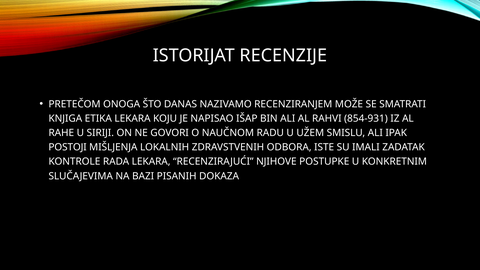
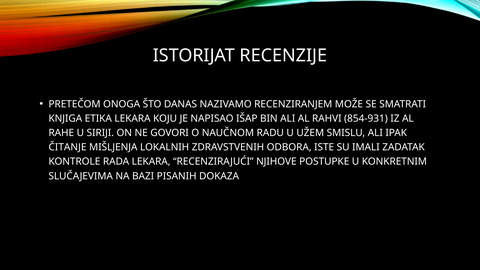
POSTOJI: POSTOJI -> ČITANJE (67, 147)
